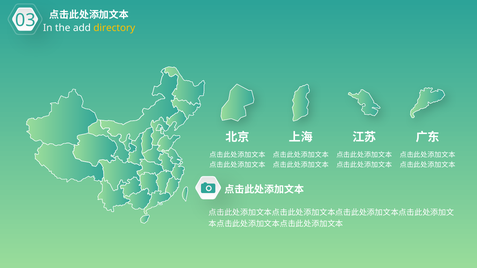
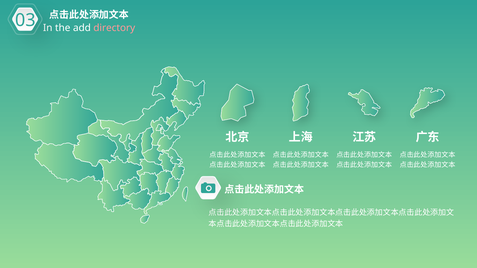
directory colour: yellow -> pink (114, 28)
